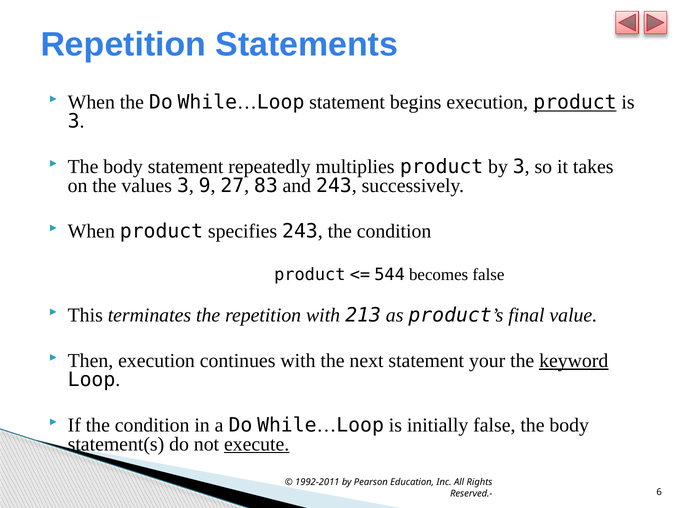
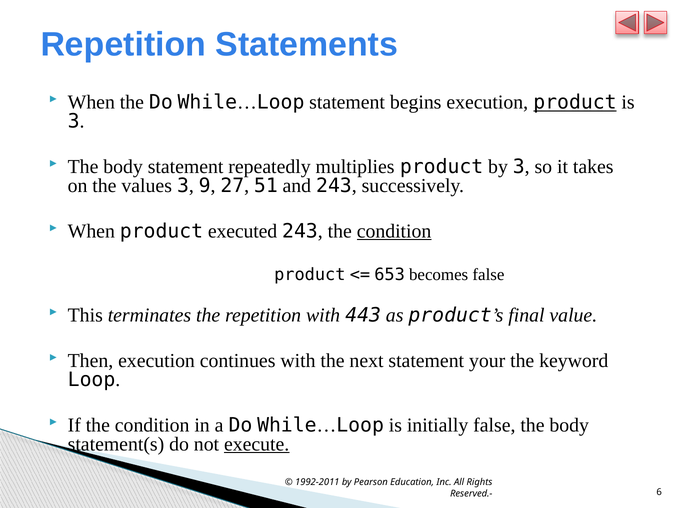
83: 83 -> 51 (266, 186)
specifies: specifies -> executed (243, 231)
condition underline: none -> present (394, 231)
544: 544 -> 653 (390, 275)
213: 213 -> 443 (363, 316)
keyword underline: present -> none (574, 361)
